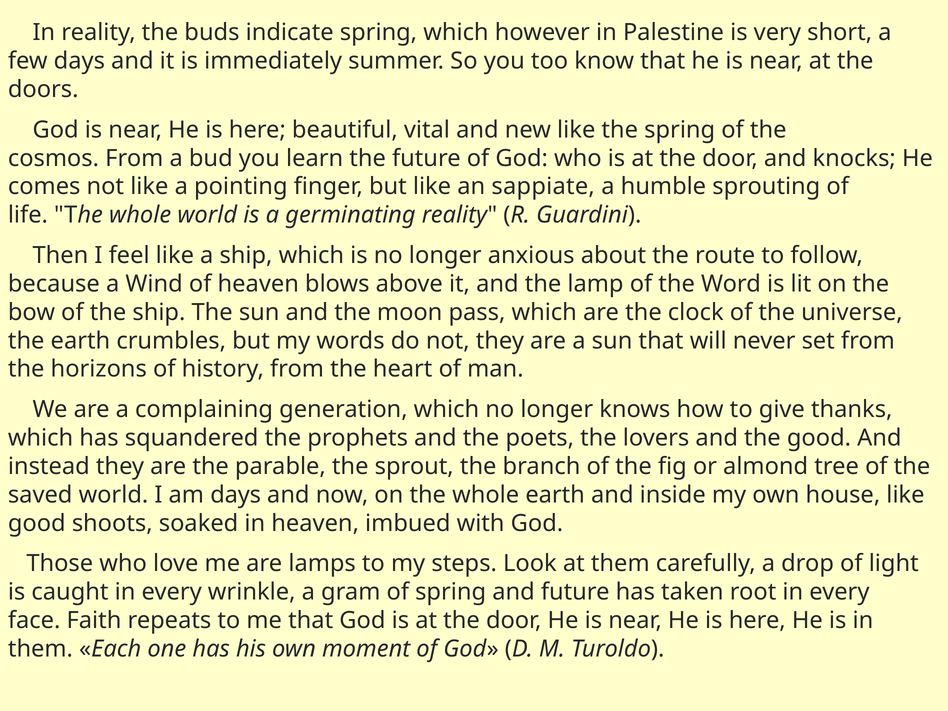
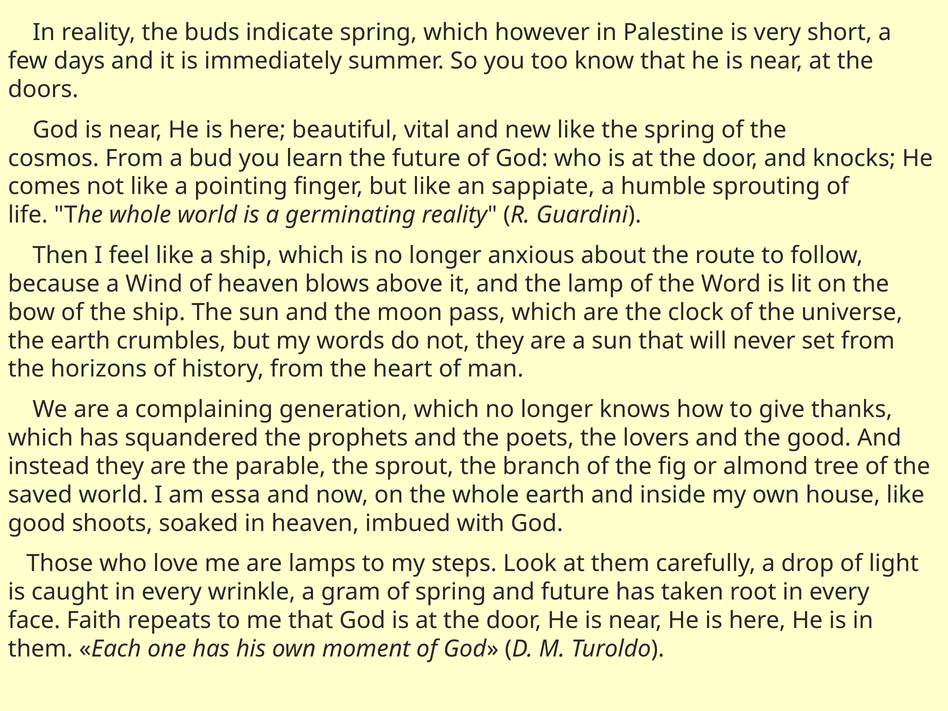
am days: days -> essa (235, 495)
